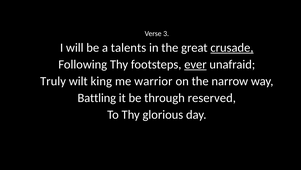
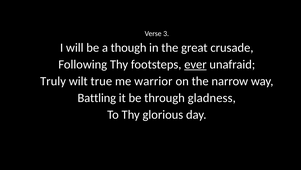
talents: talents -> though (129, 48)
crusade underline: present -> none (232, 48)
king: king -> true (101, 81)
reserved: reserved -> gladness (212, 98)
